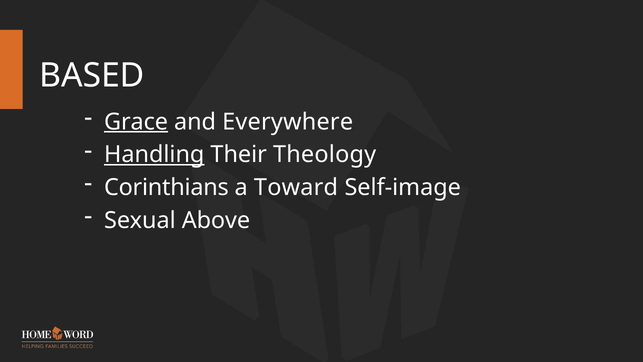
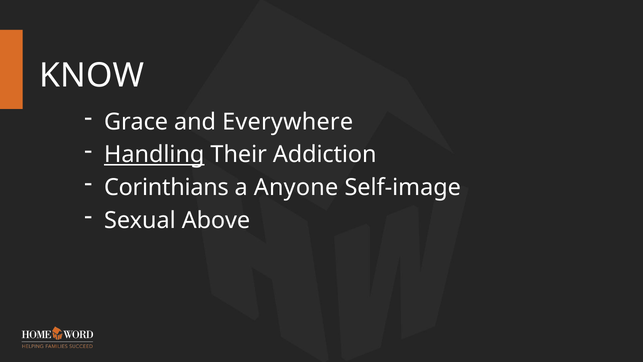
BASED: BASED -> KNOW (92, 75)
Grace underline: present -> none (136, 122)
Theology: Theology -> Addiction (325, 155)
Toward: Toward -> Anyone (296, 187)
